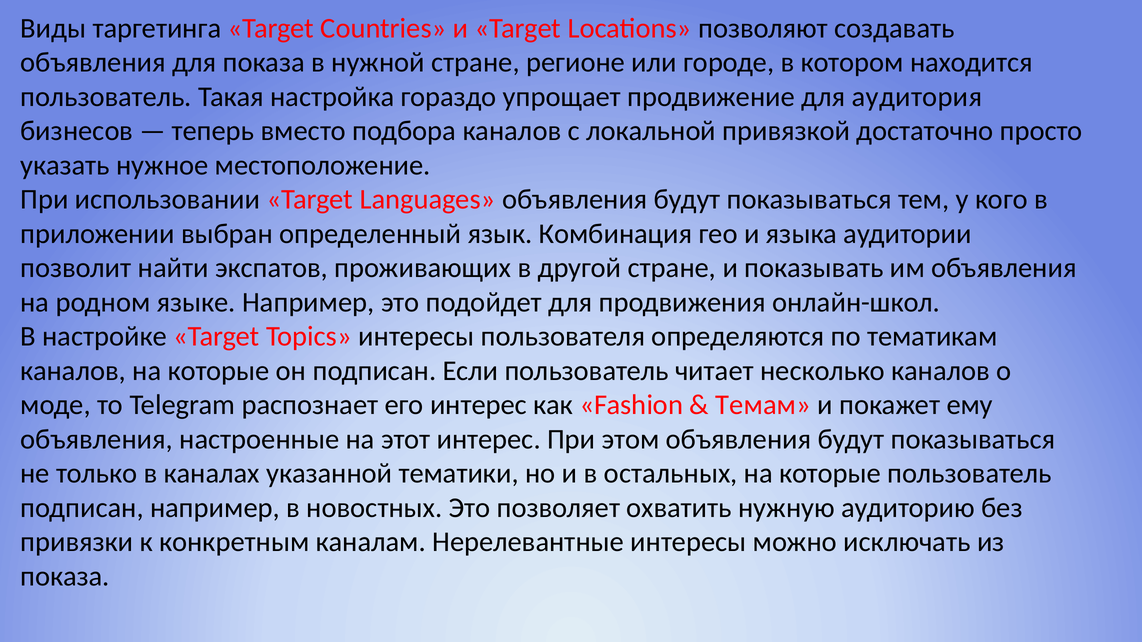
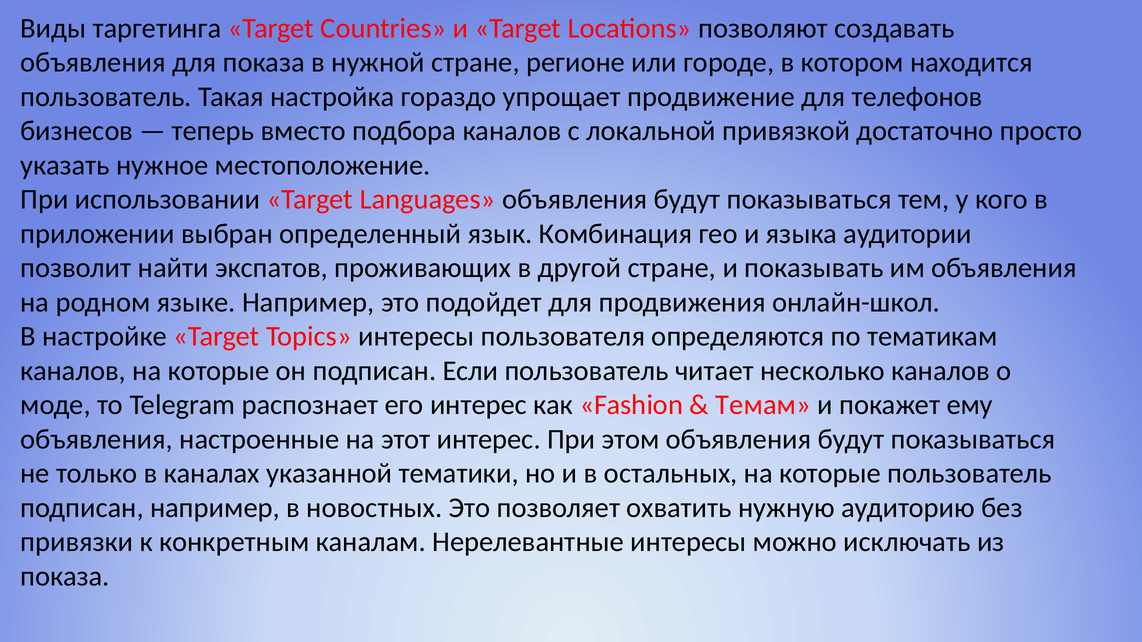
аудитория: аудитория -> телефонов (917, 97)
